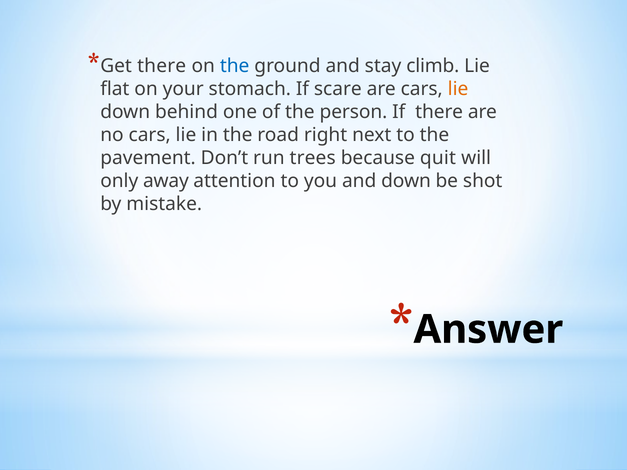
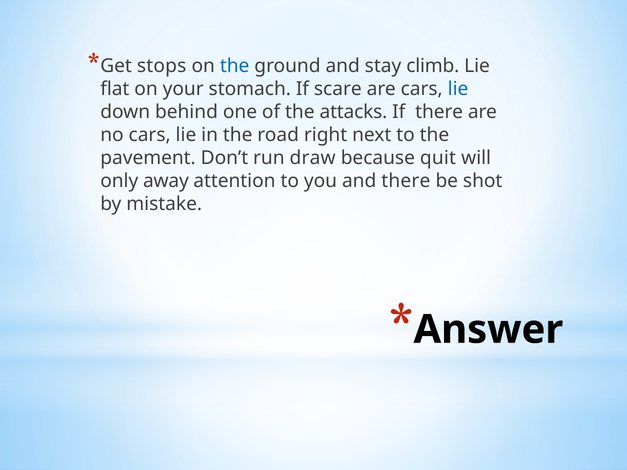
Get there: there -> stops (162, 66)
lie colour: orange -> blue (458, 89)
person: person -> attacks (353, 112)
trees: trees -> draw (313, 158)
and down: down -> there (406, 181)
